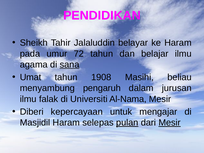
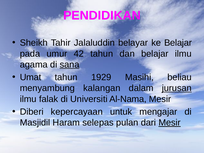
ke Haram: Haram -> Belajar (178, 43)
72: 72 -> 42 (79, 54)
1908: 1908 -> 1929 (101, 77)
pengaruh: pengaruh -> kalangan (102, 88)
jurusan underline: none -> present (177, 88)
pulan underline: present -> none (127, 123)
